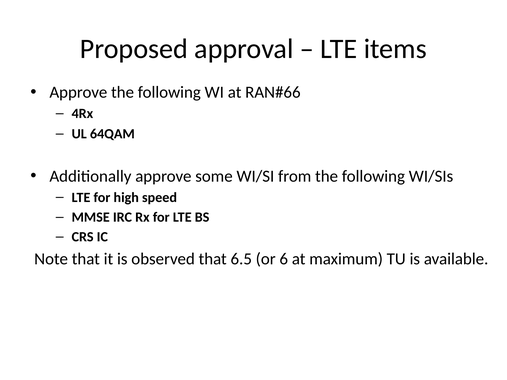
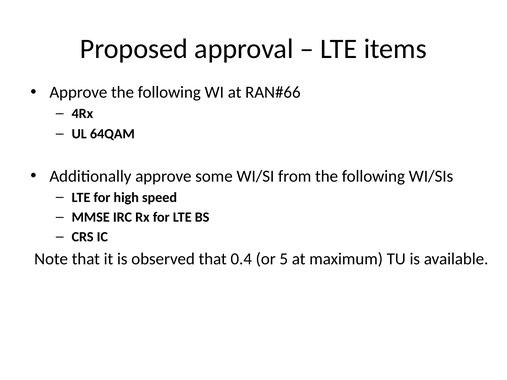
6.5: 6.5 -> 0.4 (241, 259)
6: 6 -> 5 (284, 259)
